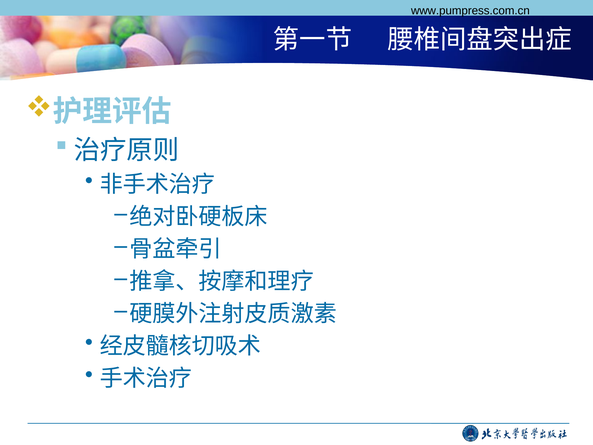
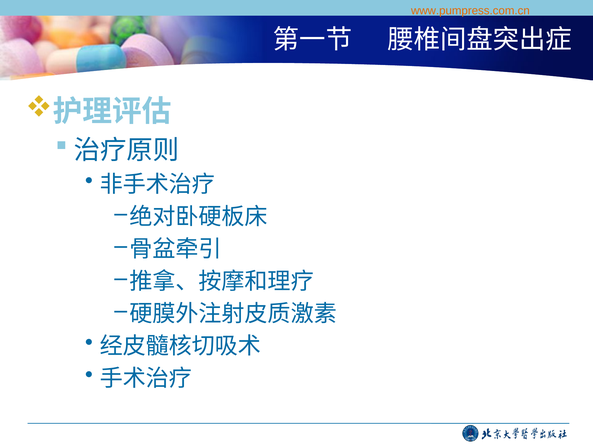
www.pumpress.com.cn colour: black -> orange (470, 11)
